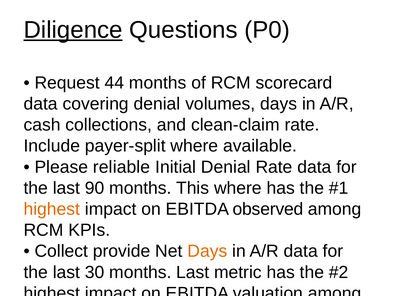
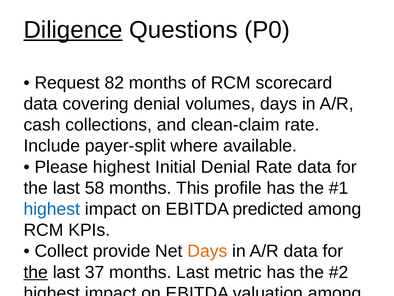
44: 44 -> 82 (114, 83)
Please reliable: reliable -> highest (122, 167)
90: 90 -> 58 (95, 188)
This where: where -> profile (238, 188)
highest colour: orange -> blue (52, 209)
observed: observed -> predicted (268, 209)
the underline: none -> present (36, 272)
30: 30 -> 37 (95, 272)
